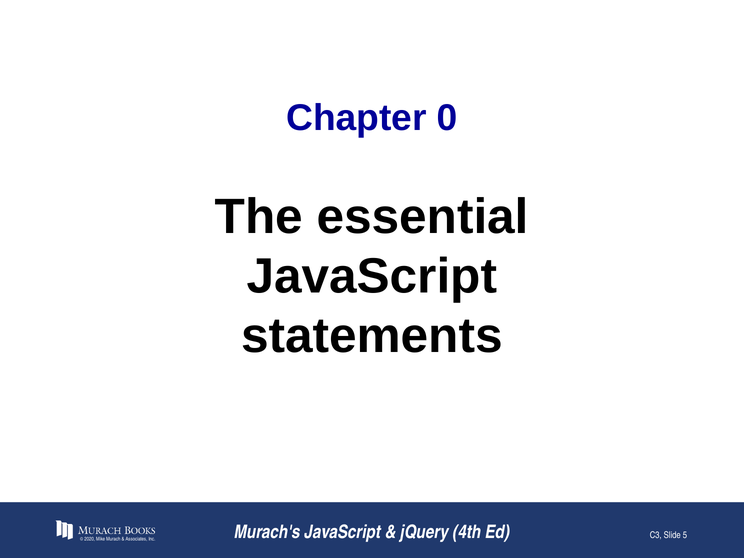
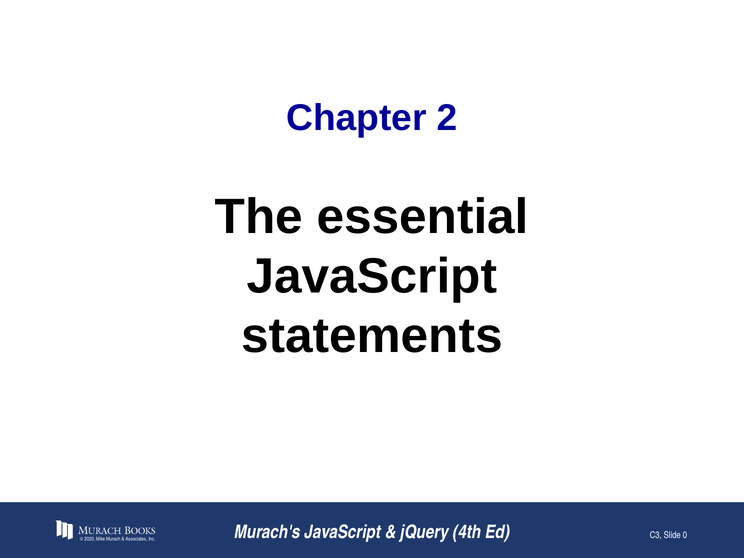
0: 0 -> 2 (447, 118)
5: 5 -> 0 (685, 535)
